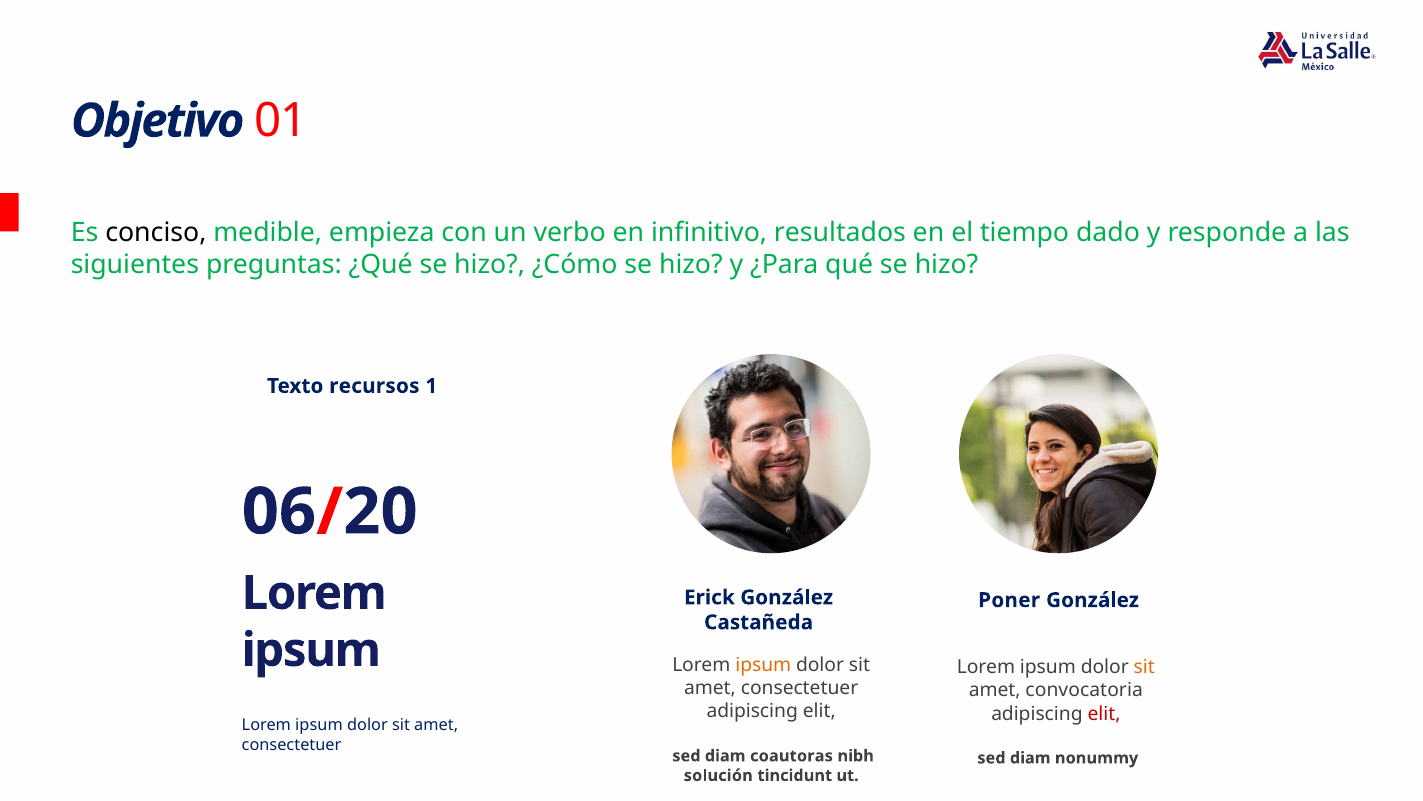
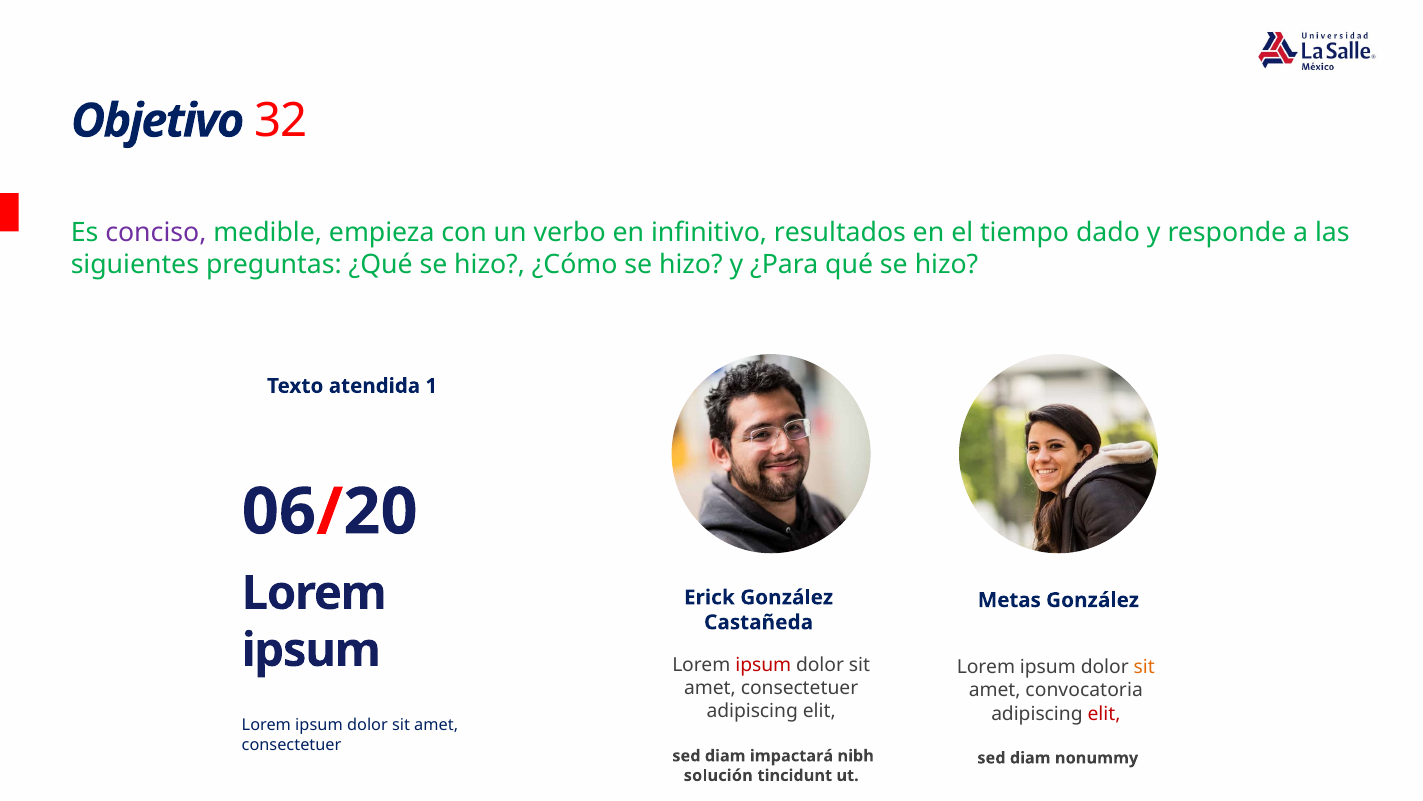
01: 01 -> 32 (281, 121)
conciso colour: black -> purple (156, 233)
recursos: recursos -> atendida (374, 386)
Poner: Poner -> Metas (1009, 600)
ipsum colour: orange -> red (763, 665)
coautoras: coautoras -> impactará (792, 755)
